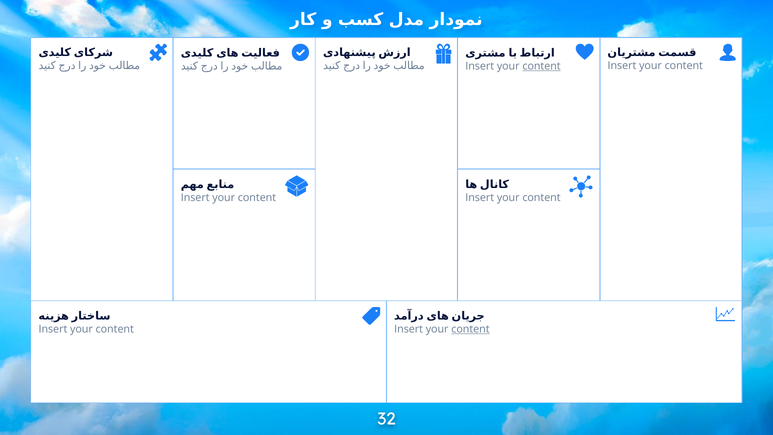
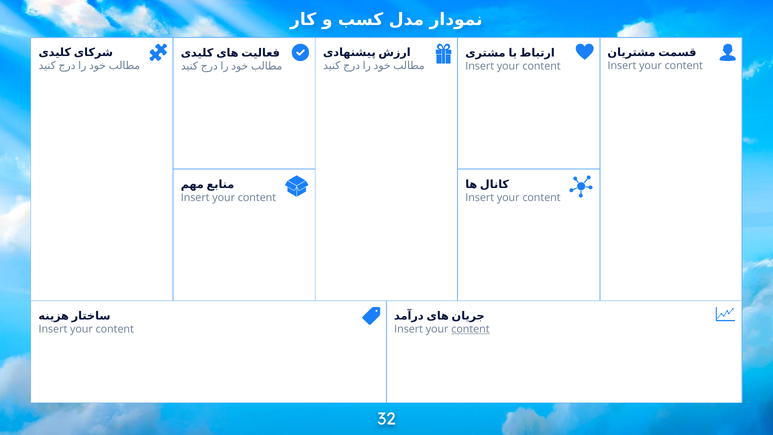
content underline: present -> none (542, 66)
